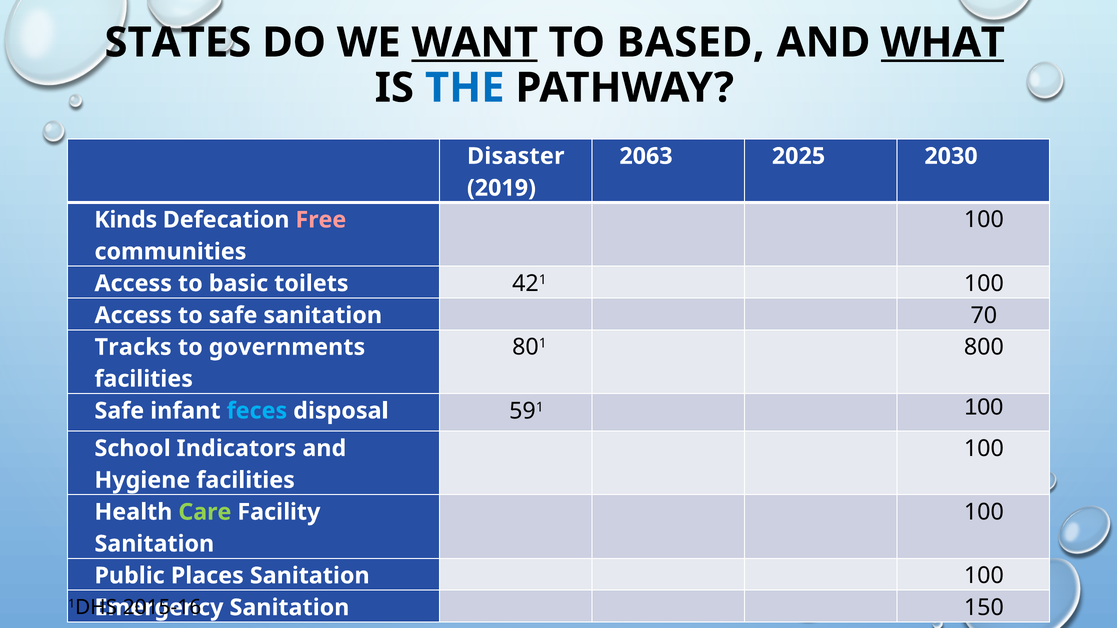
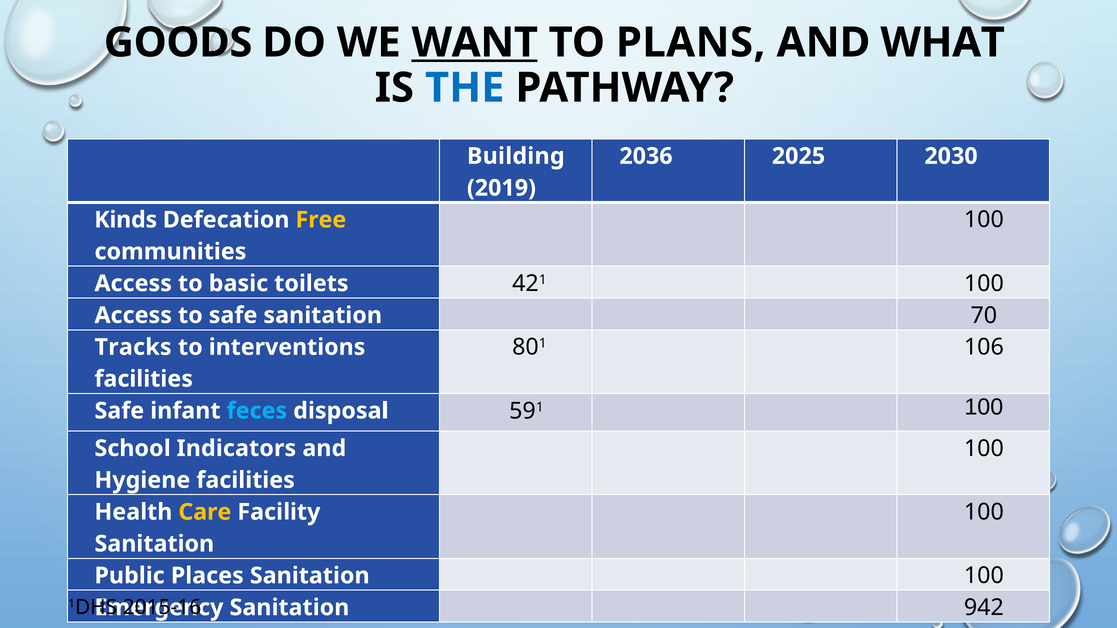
STATES: STATES -> GOODS (178, 43)
BASED: BASED -> PLANS (691, 43)
WHAT underline: present -> none (943, 43)
Disaster: Disaster -> Building (516, 156)
2063: 2063 -> 2036 (646, 156)
Free colour: pink -> yellow (321, 220)
800: 800 -> 106 (984, 347)
governments: governments -> interventions (287, 347)
Care colour: light green -> yellow (205, 512)
150: 150 -> 942 (984, 608)
